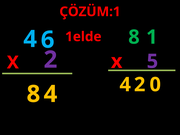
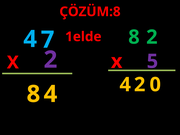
ÇÖZÜM:1: ÇÖZÜM:1 -> ÇÖZÜM:8 (90, 12)
8 1: 1 -> 2 (152, 37)
6: 6 -> 7 (48, 40)
